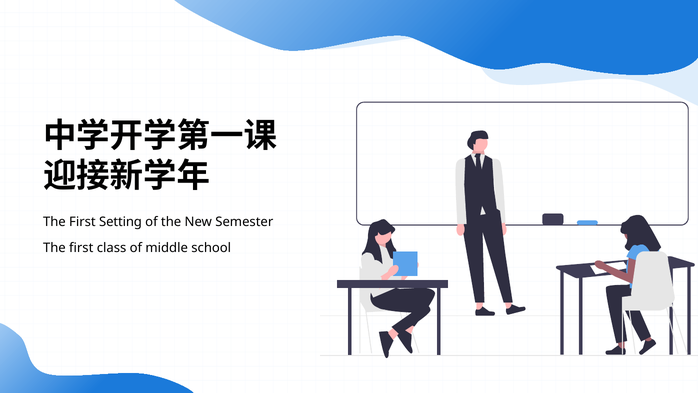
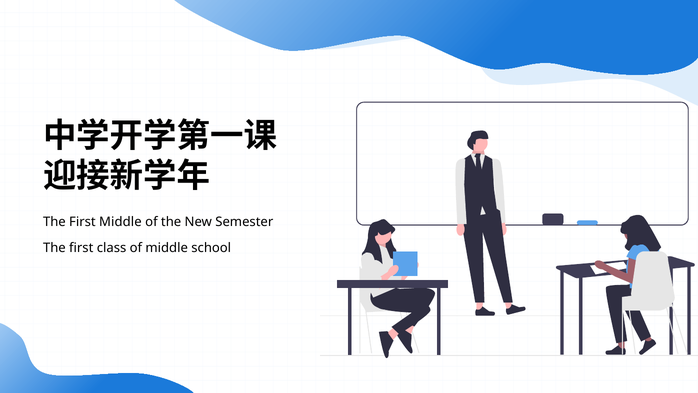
First Setting: Setting -> Middle (120, 222)
